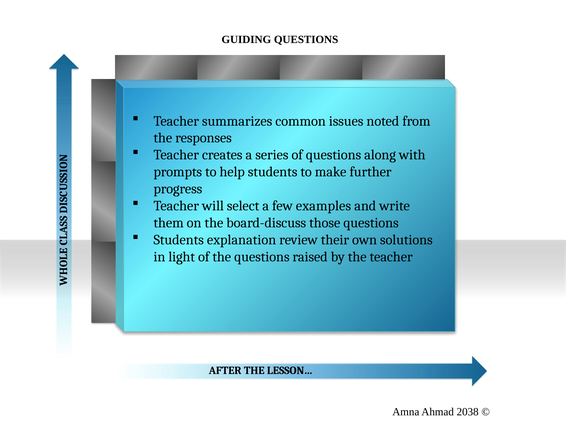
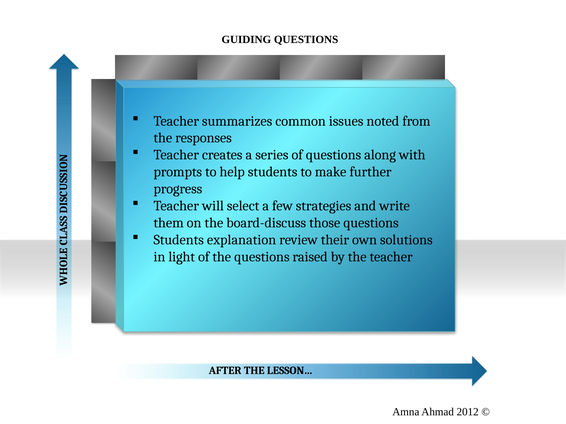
examples: examples -> strategies (324, 206)
2038: 2038 -> 2012 (468, 412)
